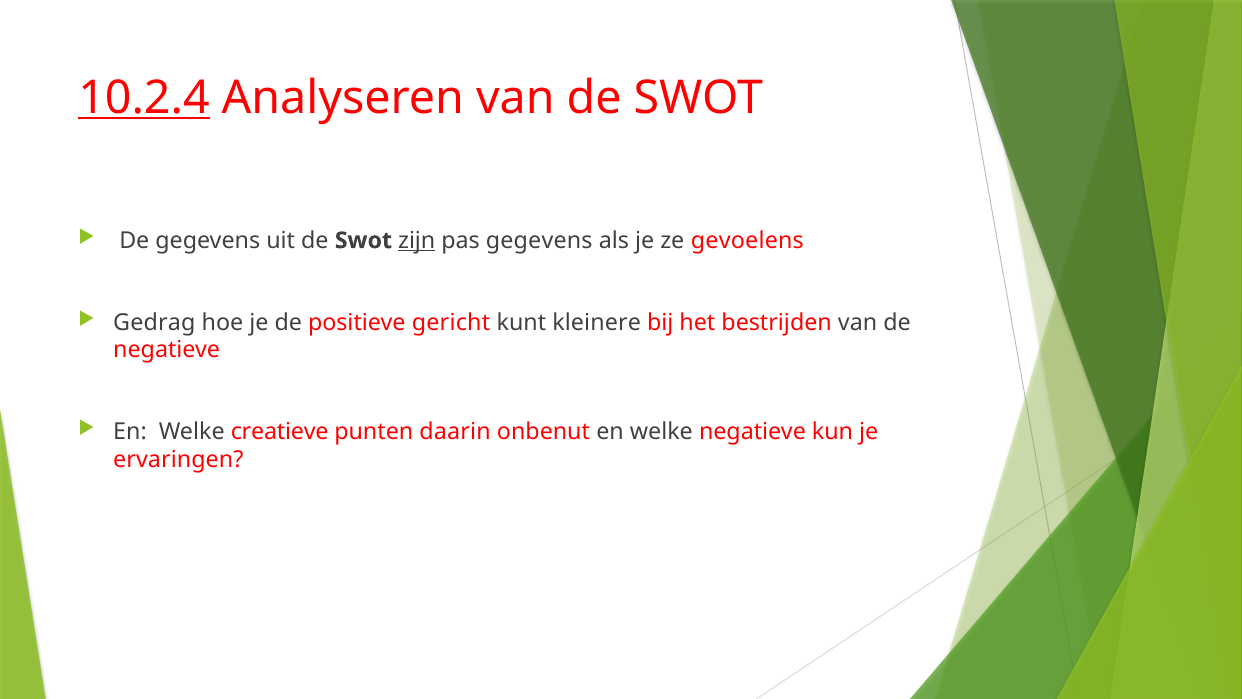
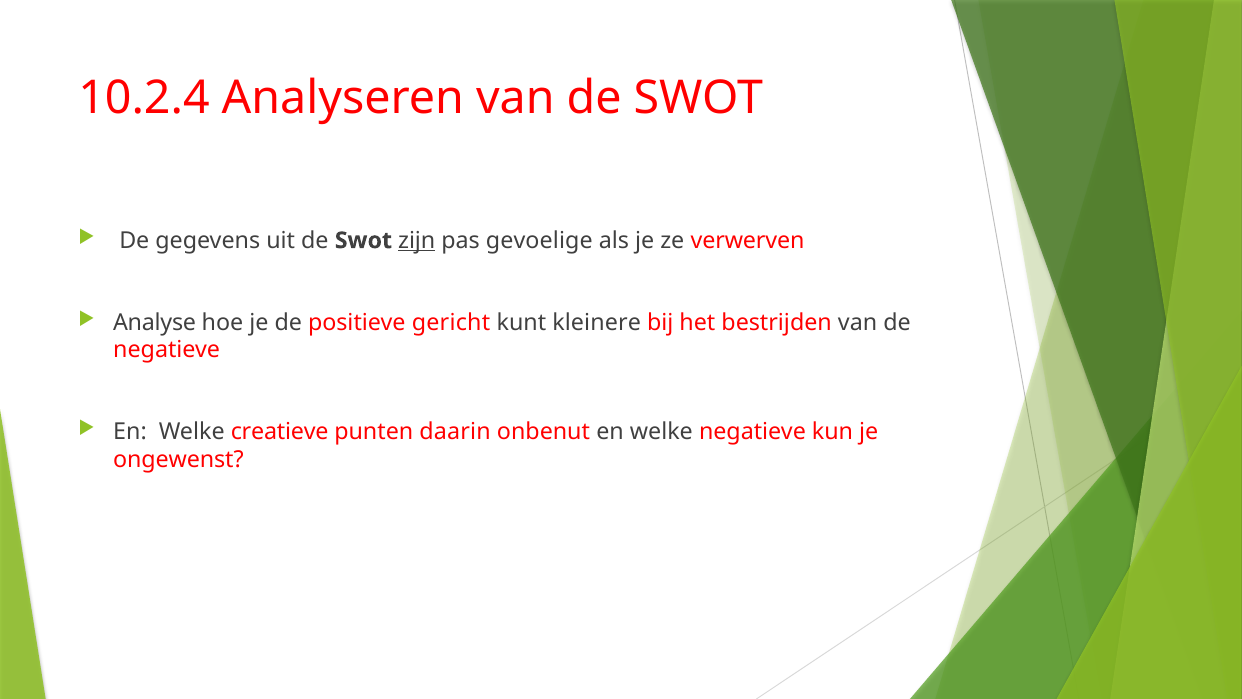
10.2.4 underline: present -> none (144, 98)
pas gegevens: gegevens -> gevoelige (539, 240)
gevoelens: gevoelens -> verwerven (748, 240)
Gedrag: Gedrag -> Analyse (155, 322)
ervaringen: ervaringen -> ongewenst (178, 460)
